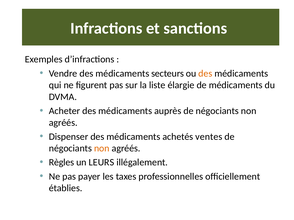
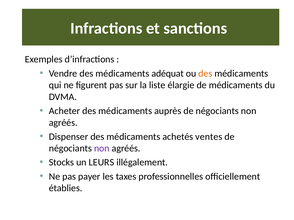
secteurs: secteurs -> adéquat (168, 74)
non colour: orange -> purple (102, 149)
Règles: Règles -> Stocks (61, 163)
